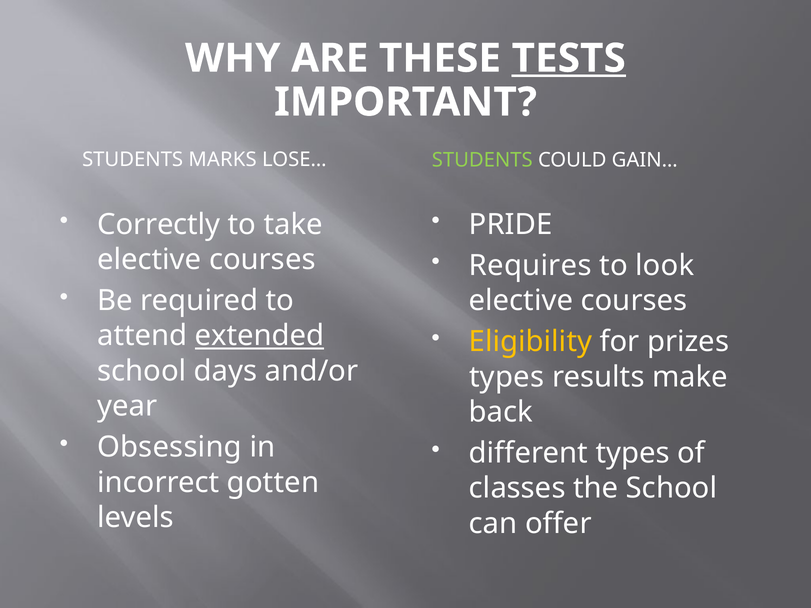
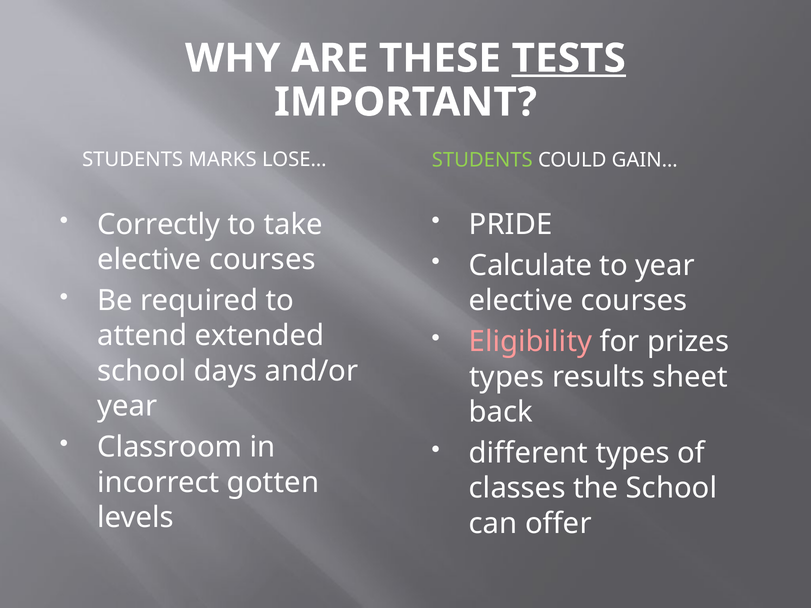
Requires: Requires -> Calculate (530, 266)
to look: look -> year (665, 266)
extended underline: present -> none (260, 336)
Eligibility colour: yellow -> pink (530, 342)
make: make -> sheet (690, 377)
Obsessing: Obsessing -> Classroom (170, 447)
